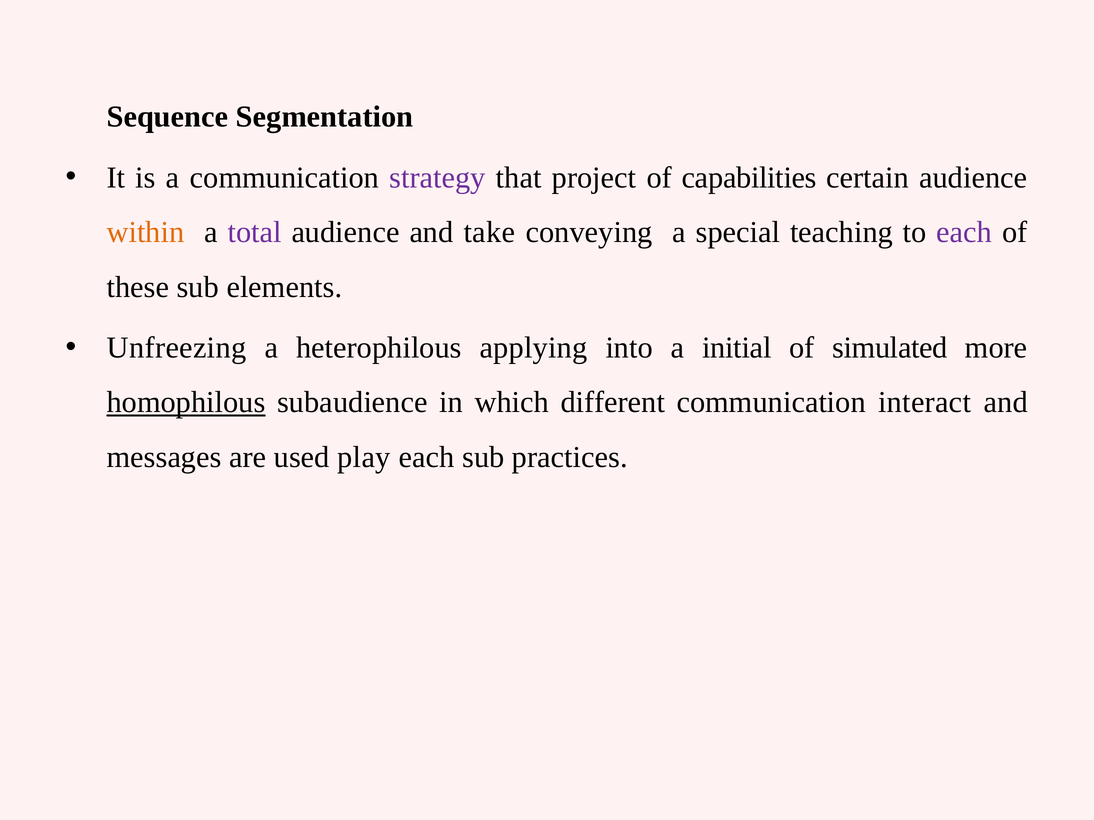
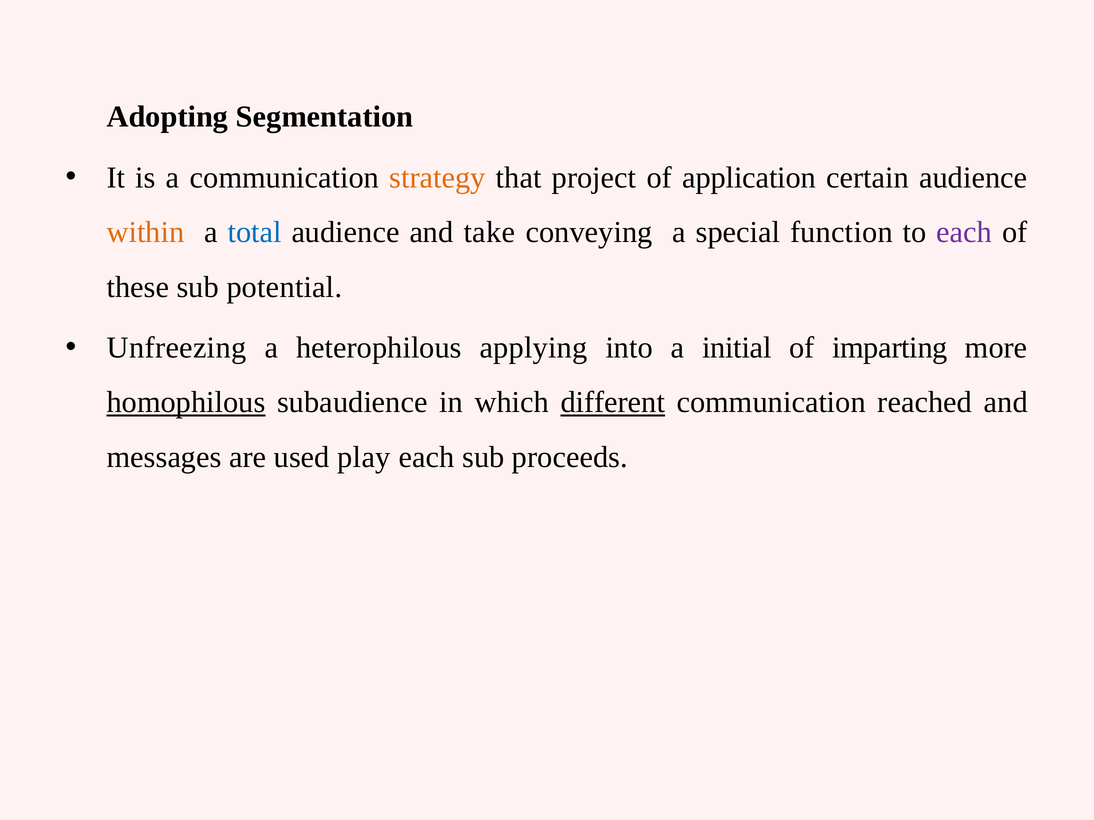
Sequence: Sequence -> Adopting (167, 117)
strategy colour: purple -> orange (438, 178)
capabilities: capabilities -> application (749, 178)
total colour: purple -> blue (255, 232)
teaching: teaching -> function (841, 232)
elements: elements -> potential (284, 287)
simulated: simulated -> imparting (890, 348)
different underline: none -> present (613, 403)
interact: interact -> reached (925, 403)
practices: practices -> proceeds (570, 457)
